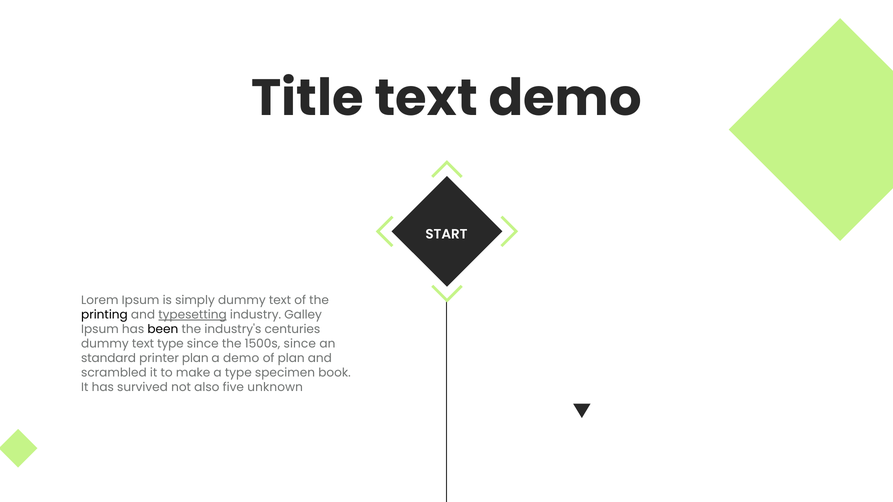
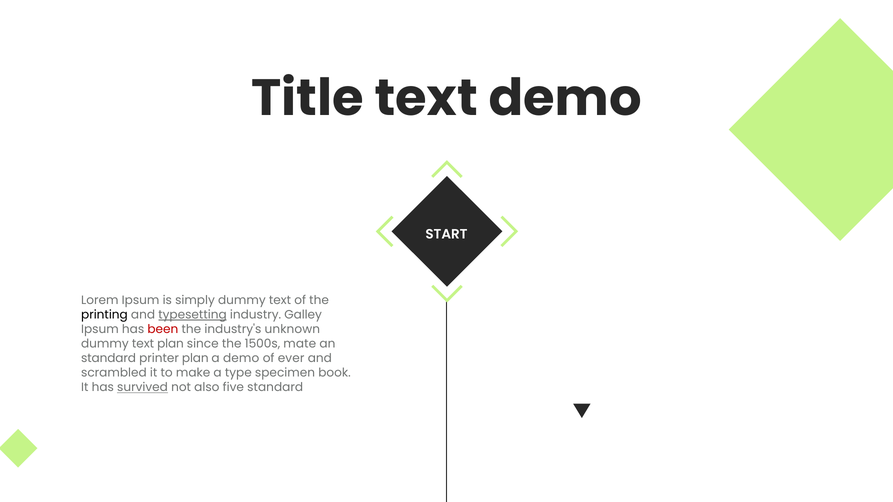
been colour: black -> red (163, 330)
centuries: centuries -> unknown (292, 330)
text type: type -> plan (170, 344)
1500s since: since -> mate (300, 344)
of plan: plan -> ever (291, 359)
survived underline: none -> present (143, 388)
five unknown: unknown -> standard (275, 388)
